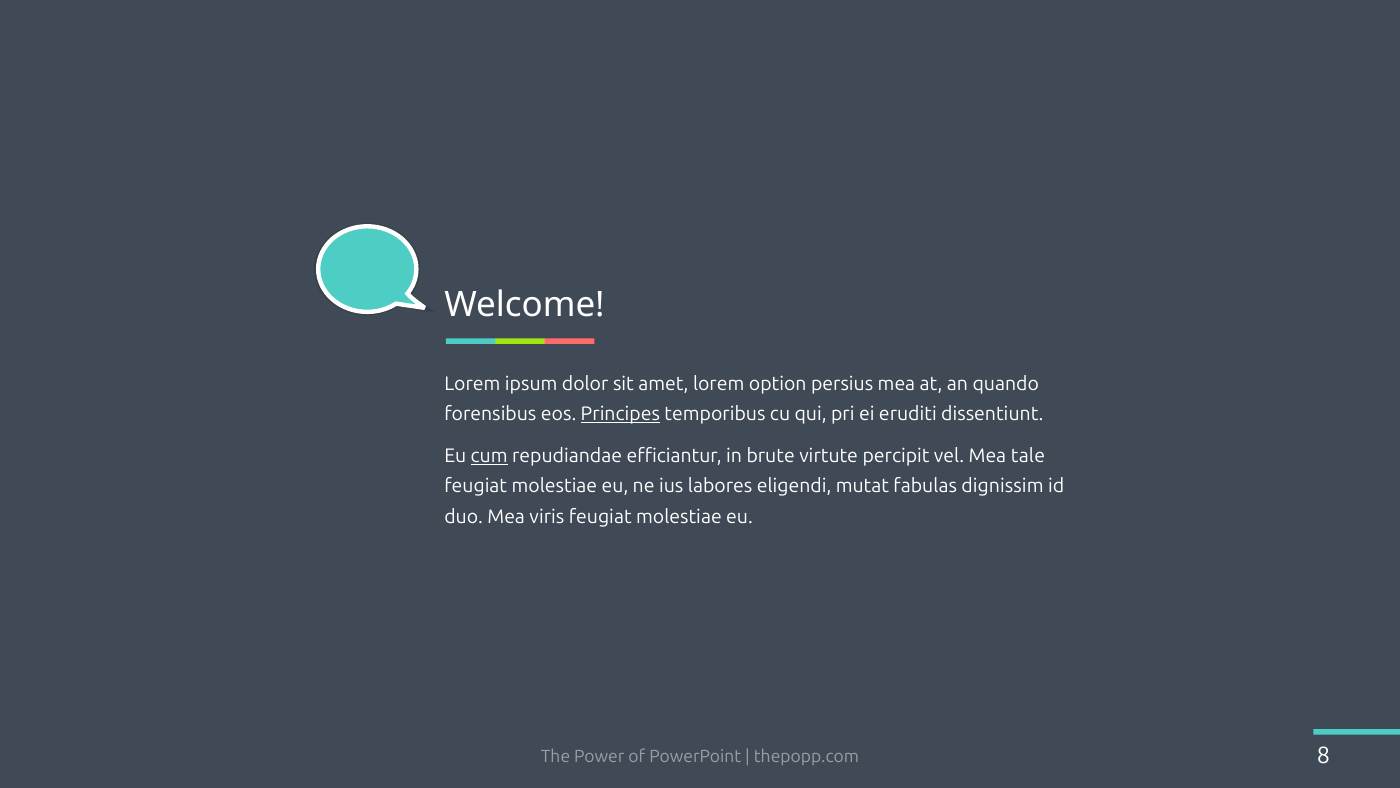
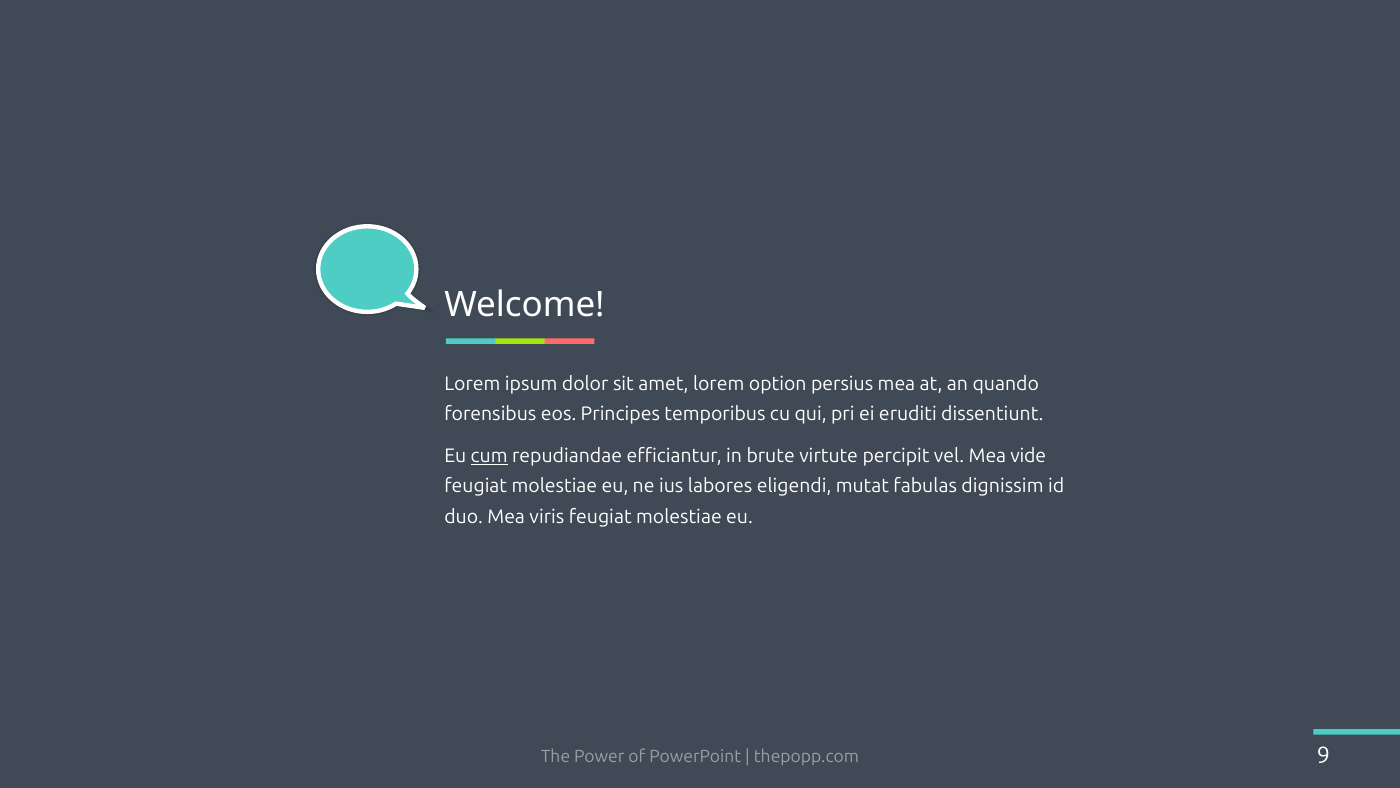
Principes underline: present -> none (620, 414)
tale: tale -> vide (1028, 456)
8: 8 -> 9 (1323, 755)
